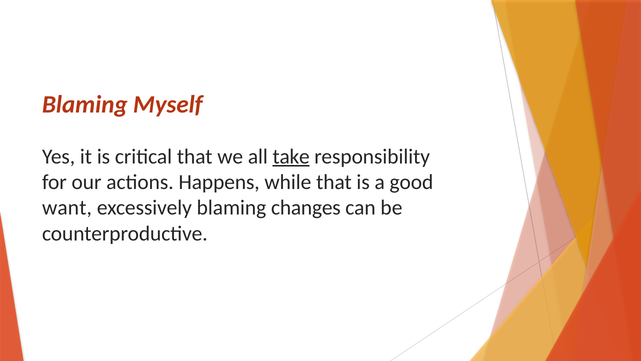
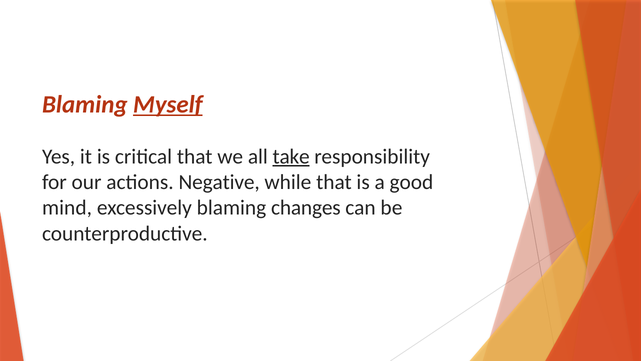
Myself underline: none -> present (168, 104)
Happens: Happens -> Negative (219, 182)
want: want -> mind (67, 208)
